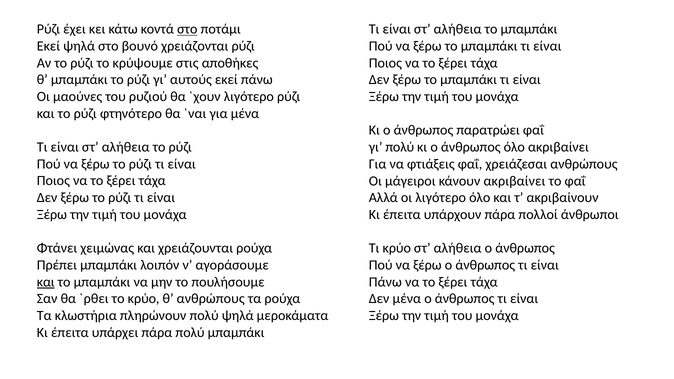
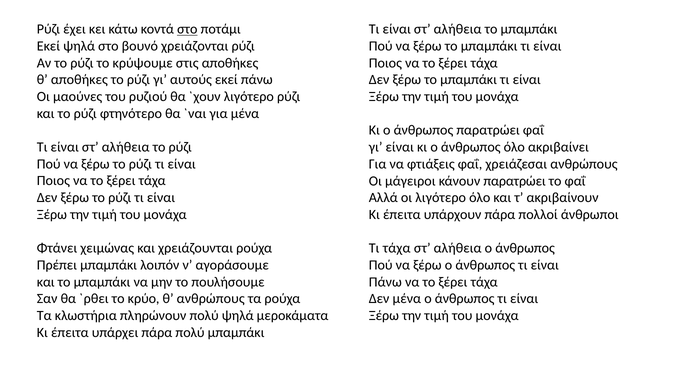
θ μπαμπάκι: μπαμπάκι -> αποθήκες (79, 80)
γι πολύ: πολύ -> είναι (400, 147)
κάνουν ακριβαίνει: ακριβαίνει -> παρατρώει (515, 181)
Τι κρύο: κρύο -> τάχα (397, 248)
και underline: present -> none (46, 282)
